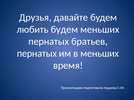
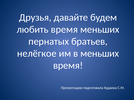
любить будем: будем -> время (64, 30)
пернатых: пернатых -> нелёгкое (37, 54)
